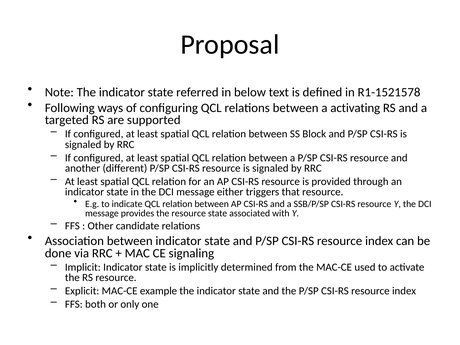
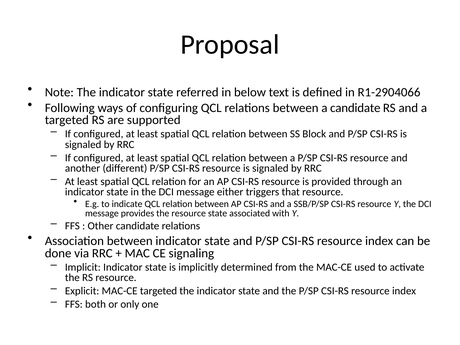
R1-1521578: R1-1521578 -> R1-2904066 (389, 92)
a activating: activating -> candidate (355, 108)
MAC-CE example: example -> targeted (159, 291)
